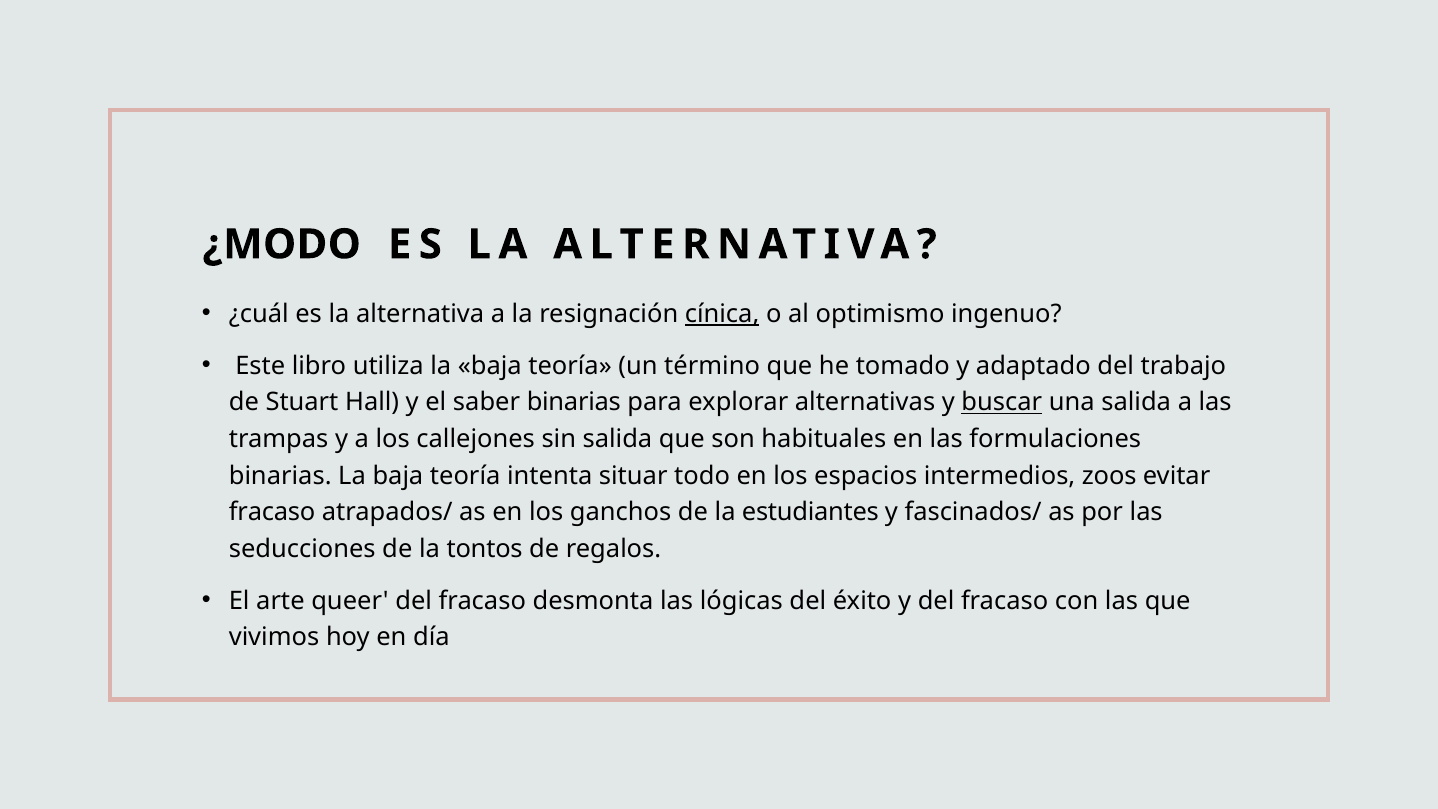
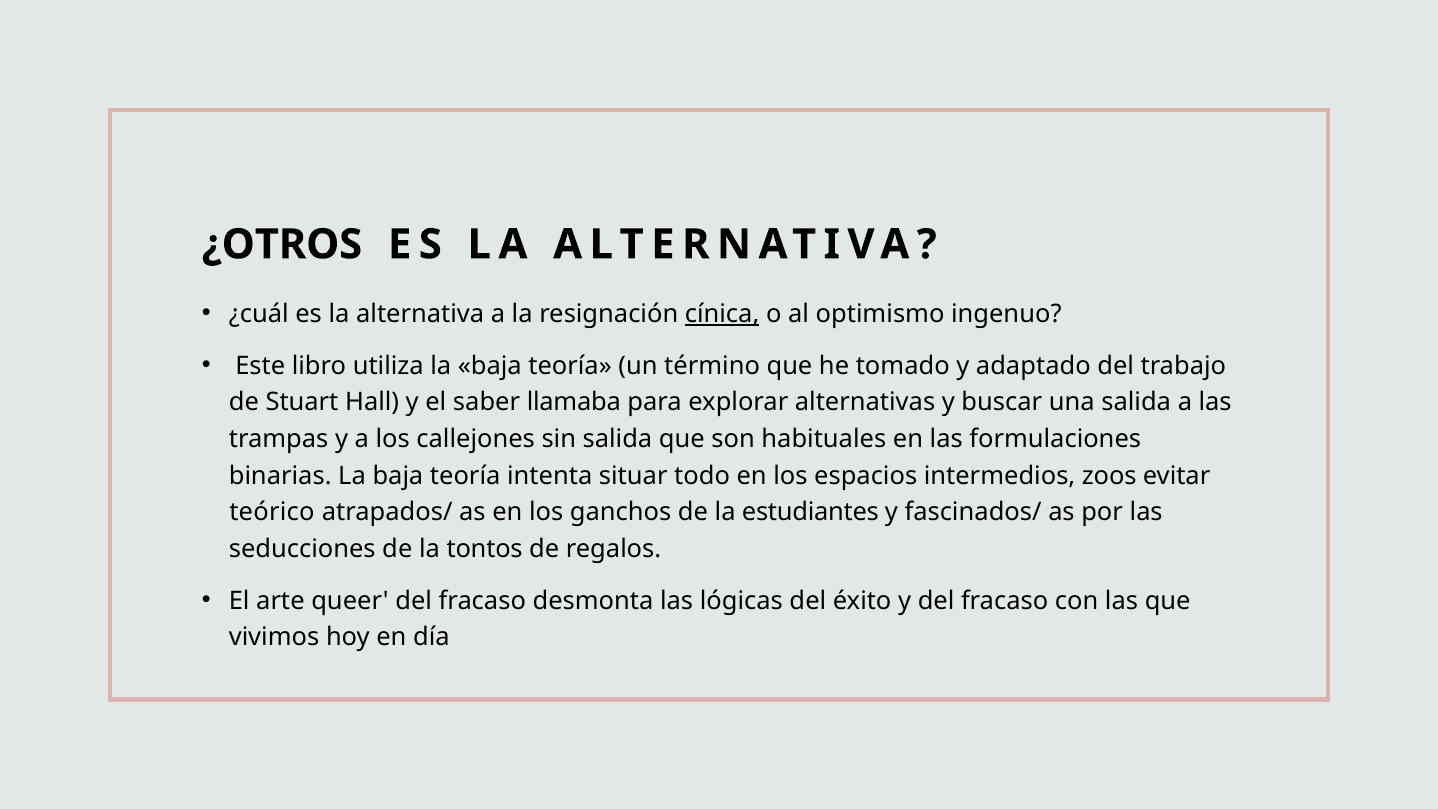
¿MODO: ¿MODO -> ¿OTROS (282, 244)
saber binarias: binarias -> llamaba (574, 402)
buscar underline: present -> none (1002, 402)
fracaso: fracaso -> teórico (272, 512)
